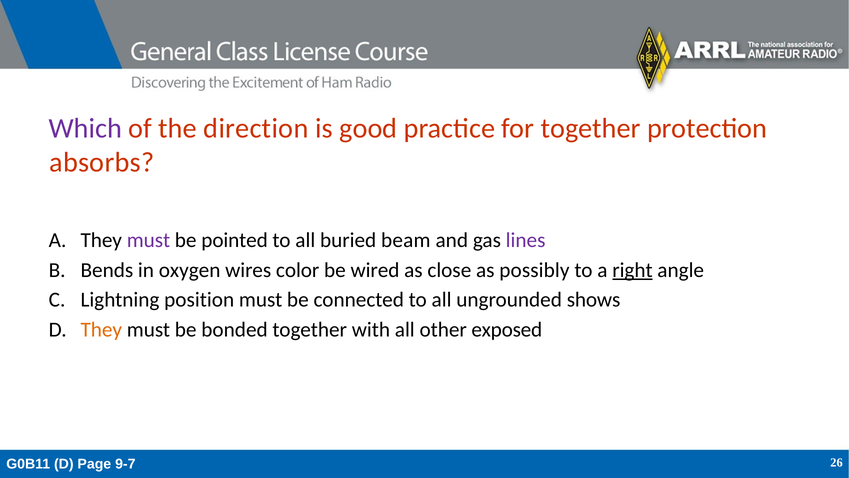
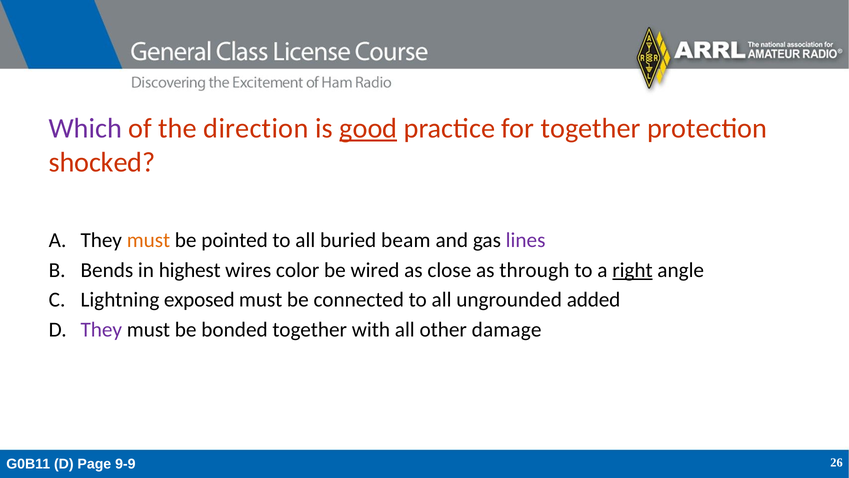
good underline: none -> present (368, 128)
absorbs: absorbs -> shocked (102, 162)
must colour: purple -> orange (148, 240)
oxygen: oxygen -> highest (190, 270)
possibly: possibly -> through (534, 270)
position: position -> exposed (199, 300)
shows: shows -> added (594, 300)
They colour: orange -> purple (101, 329)
exposed: exposed -> damage (507, 329)
9-7: 9-7 -> 9-9 (125, 464)
